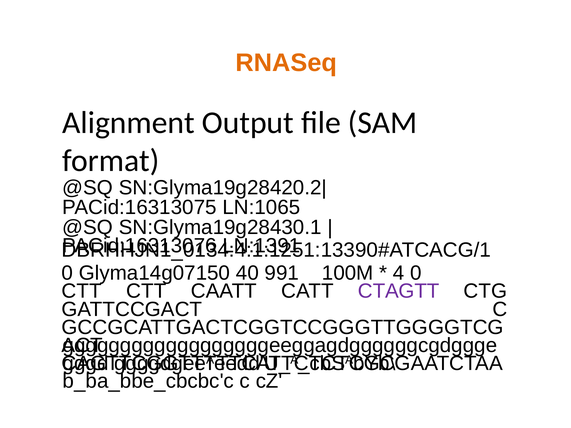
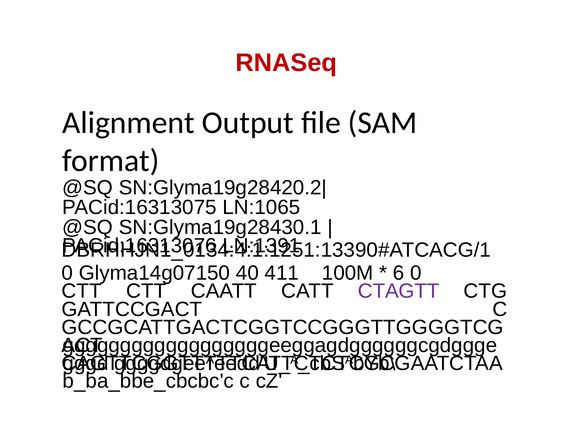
RNASeq colour: orange -> red (286, 63)
991: 991 -> 411 (282, 273)
4: 4 -> 6 (399, 273)
